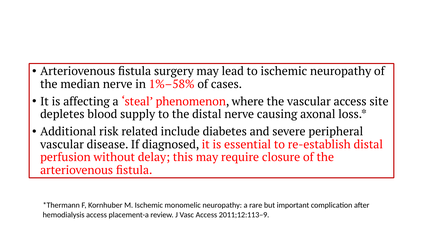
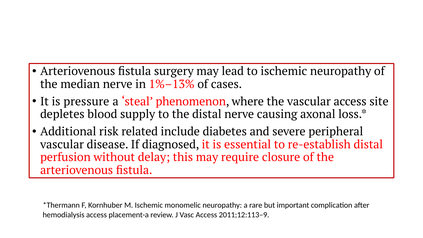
1%–58%: 1%–58% -> 1%–13% (172, 84)
affecting: affecting -> pressure (86, 101)
